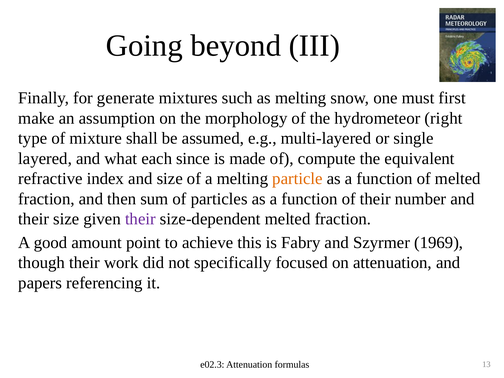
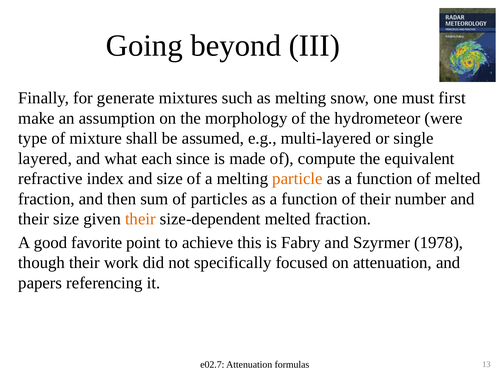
right: right -> were (444, 118)
their colour: purple -> orange (140, 219)
amount: amount -> favorite (97, 243)
1969: 1969 -> 1978 (439, 243)
e02.3: e02.3 -> e02.7 (212, 365)
